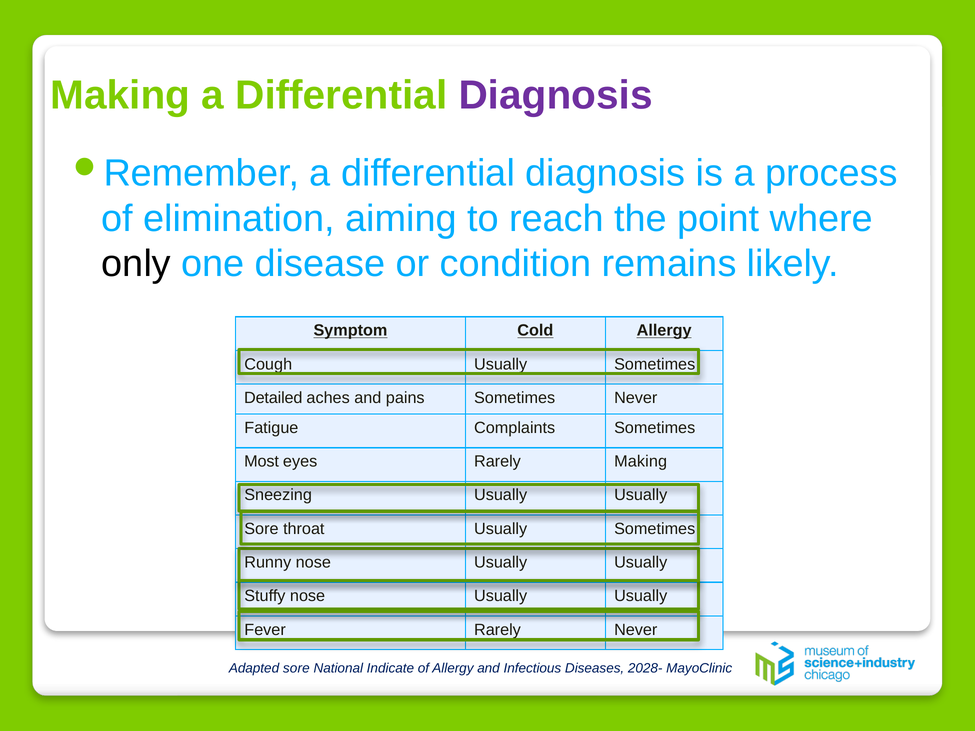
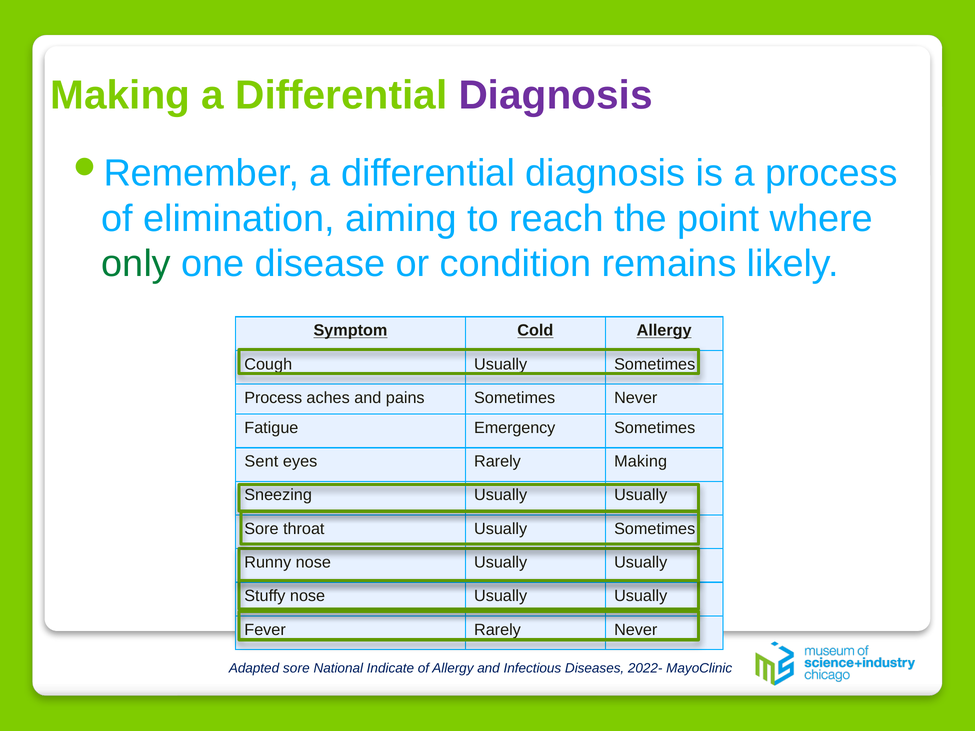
only colour: black -> green (136, 264)
Detailed: Detailed -> Process (273, 398)
Complaints: Complaints -> Emergency (515, 428)
Most: Most -> Sent (261, 462)
2028-: 2028- -> 2022- (645, 669)
